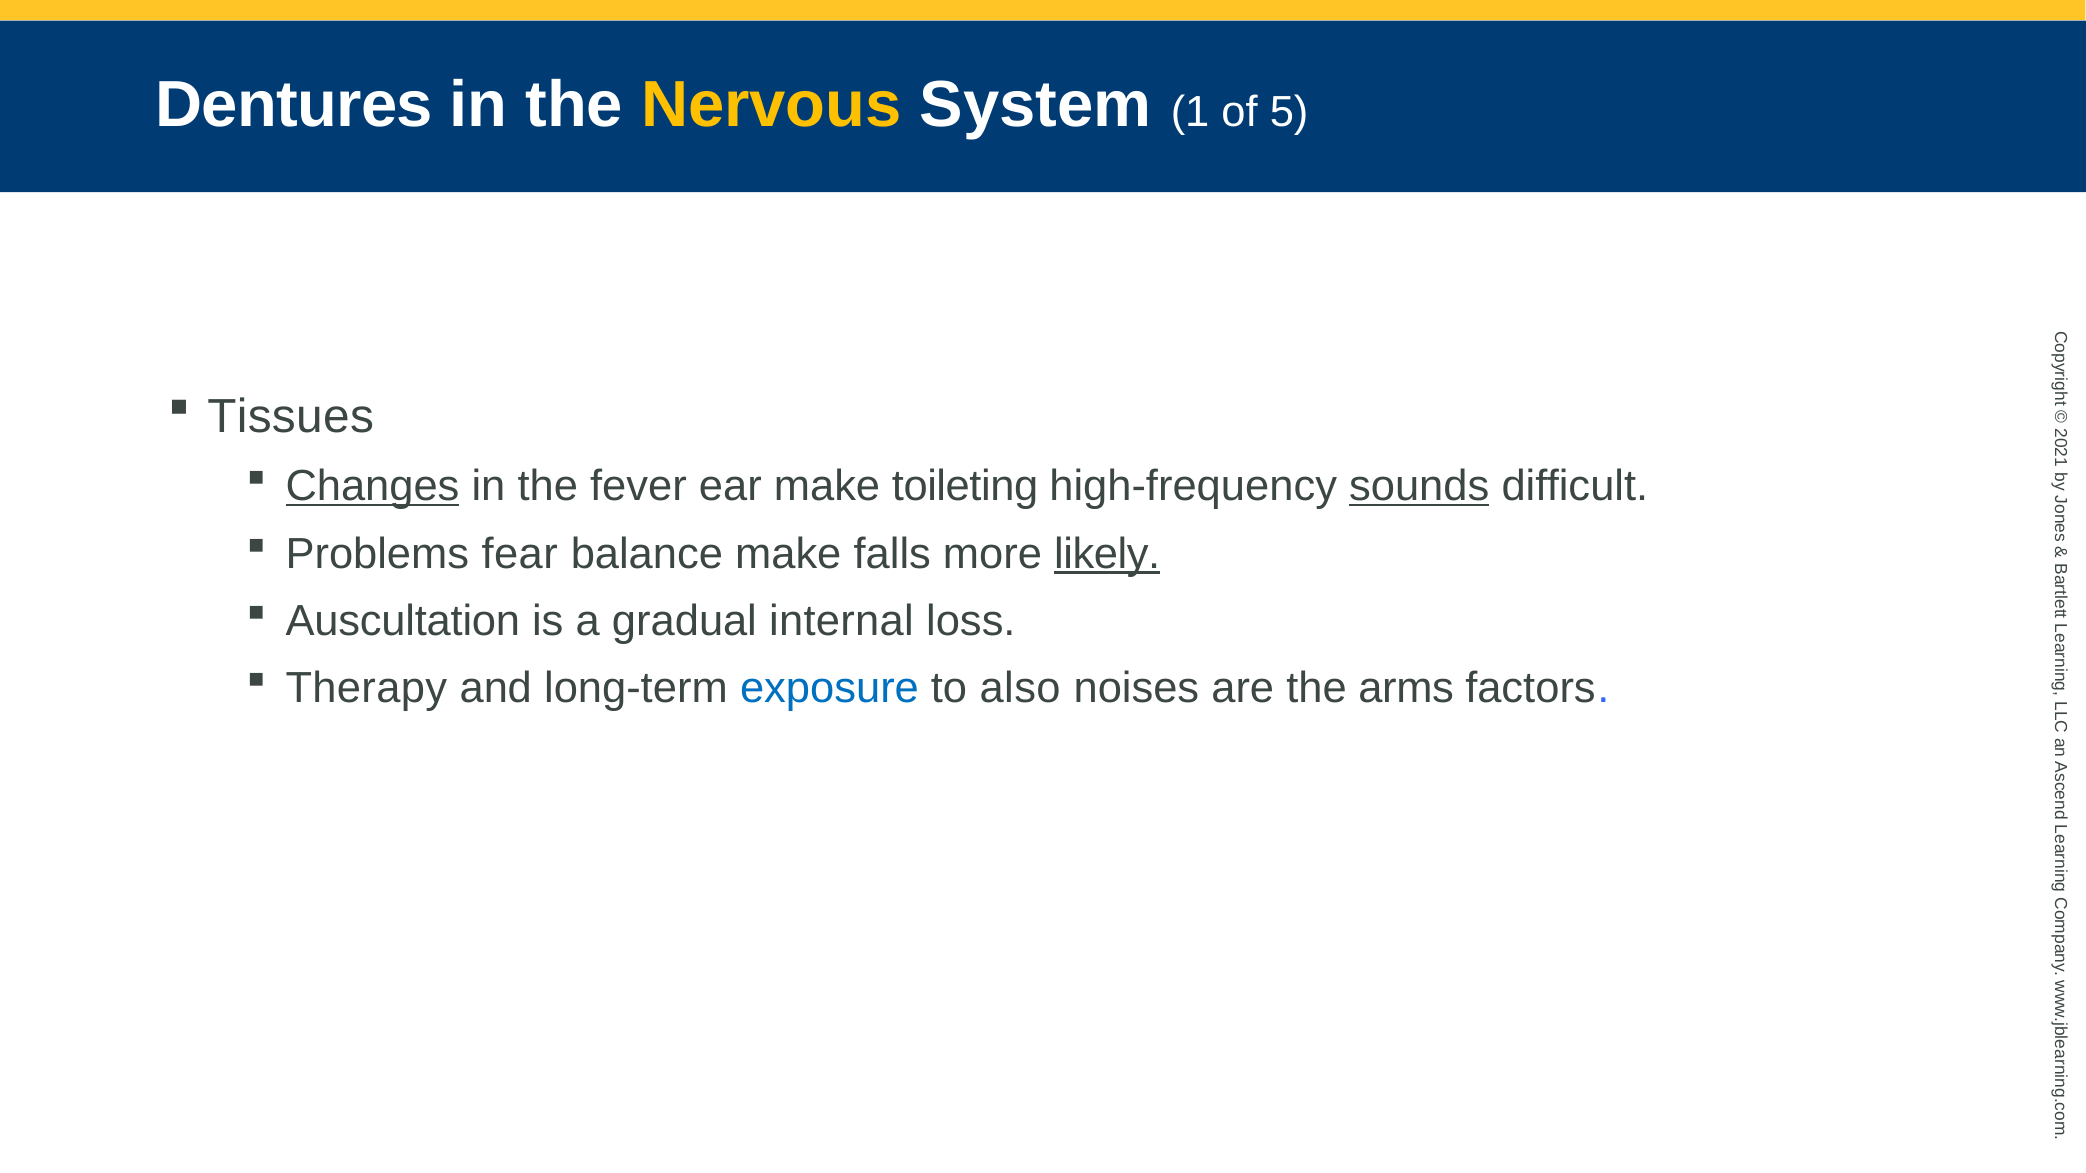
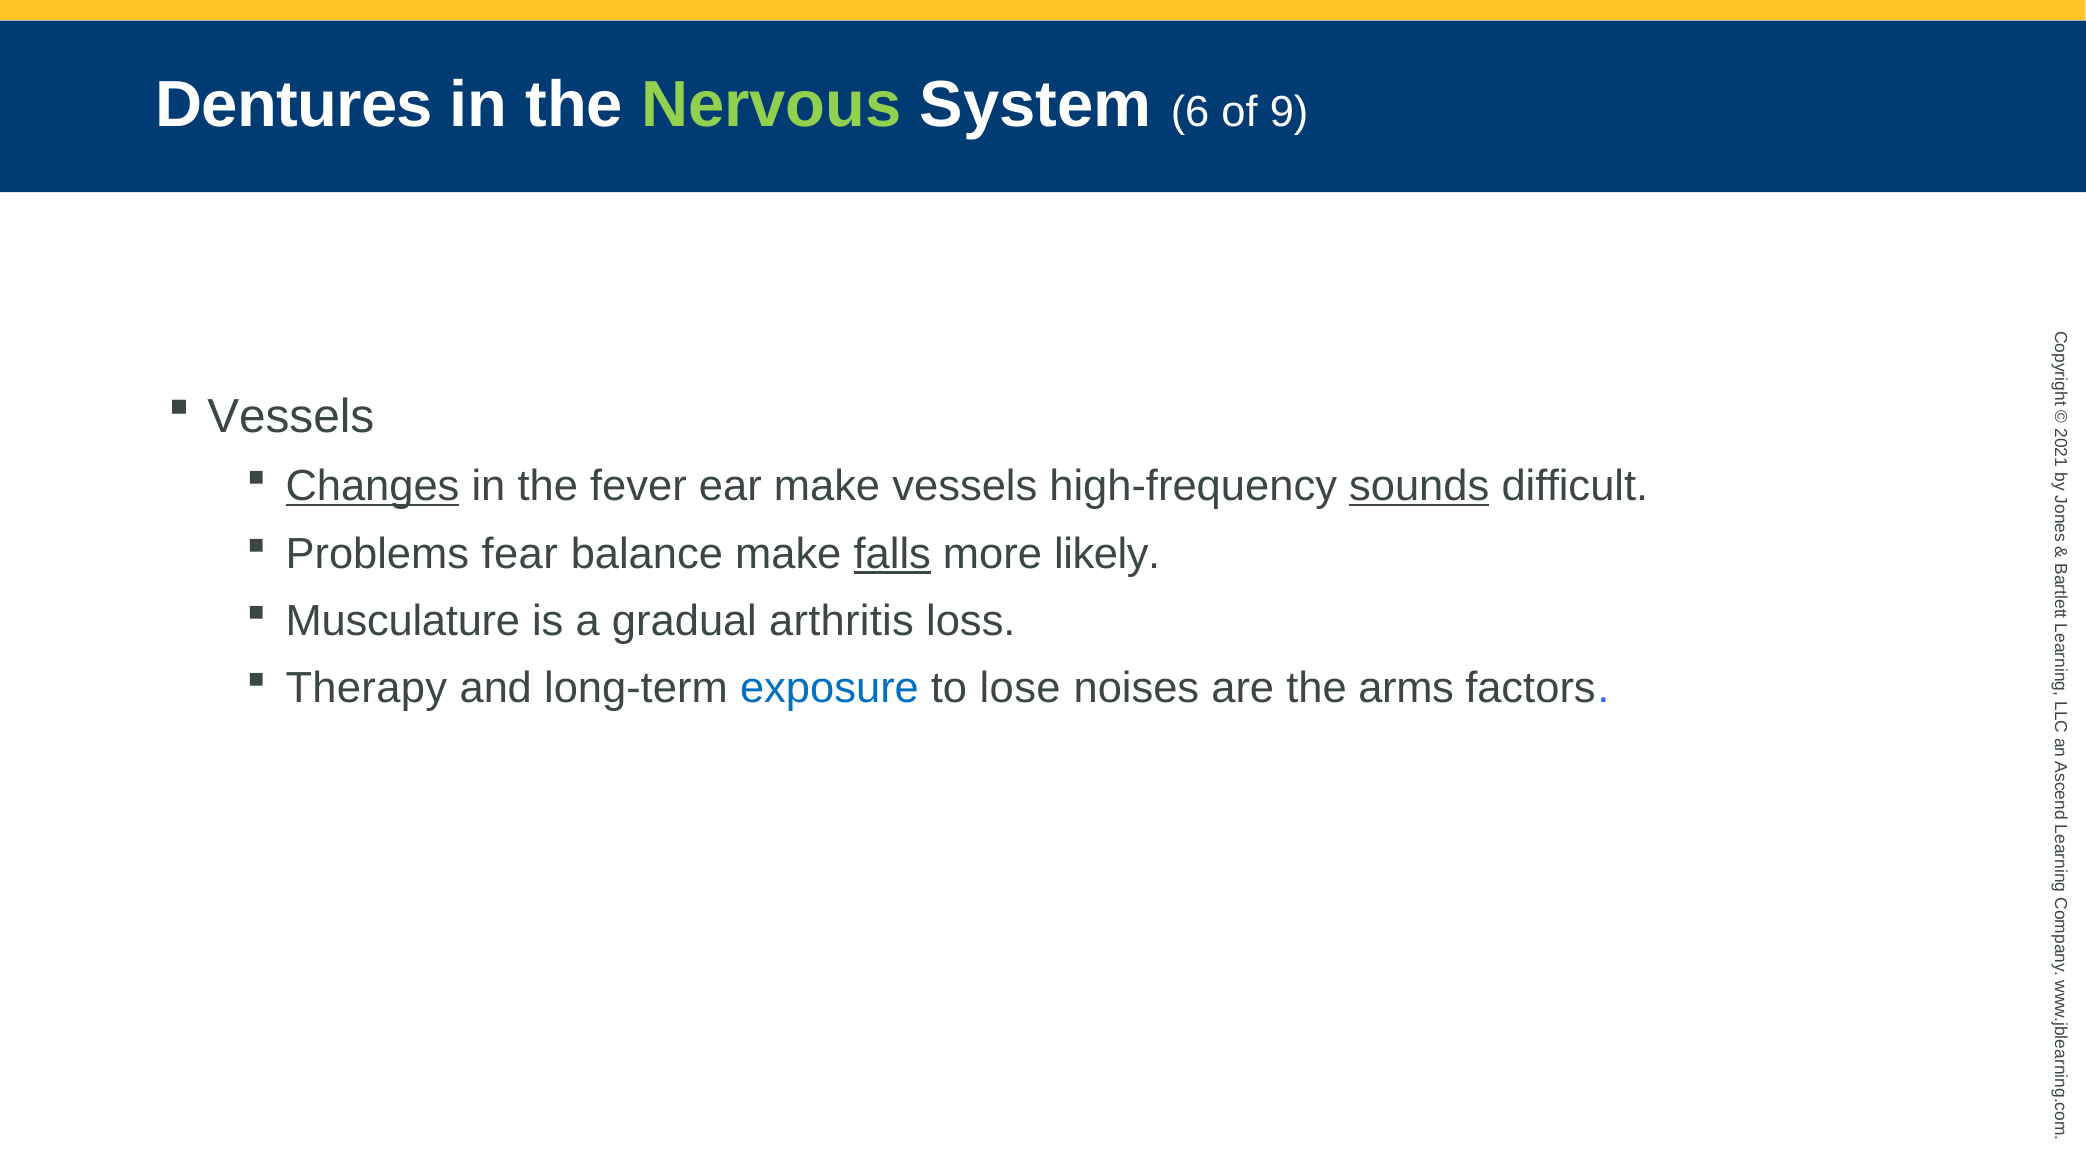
Nervous colour: yellow -> light green (771, 105)
System 1: 1 -> 6 (1190, 112)
5: 5 -> 9 (1289, 112)
Tissues: Tissues -> Vessels (291, 417)
make toileting: toileting -> vessels (965, 487)
falls underline: none -> present (892, 554)
likely underline: present -> none (1107, 554)
Auscultation: Auscultation -> Musculature (403, 621)
internal: internal -> arthritis (841, 621)
also: also -> lose (1020, 689)
